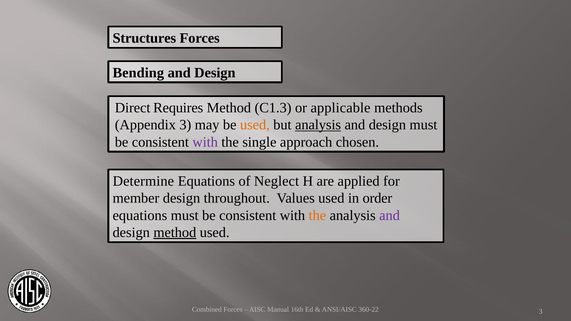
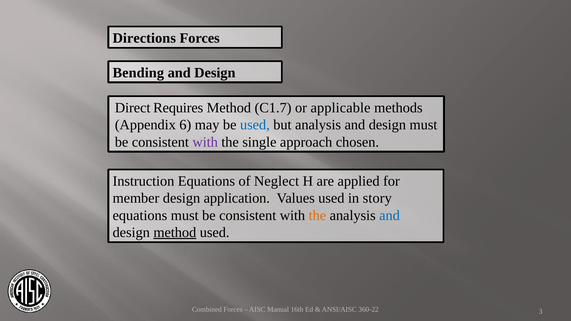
Structures: Structures -> Directions (144, 38)
C1.3: C1.3 -> C1.7 (273, 108)
Appendix 3: 3 -> 6 (185, 125)
used colour: orange -> blue (255, 125)
analysis underline: present -> none (318, 125)
Determine: Determine -> Instruction (143, 181)
throughout: throughout -> application (237, 198)
order: order -> story (377, 198)
and colour: purple -> blue (390, 215)
